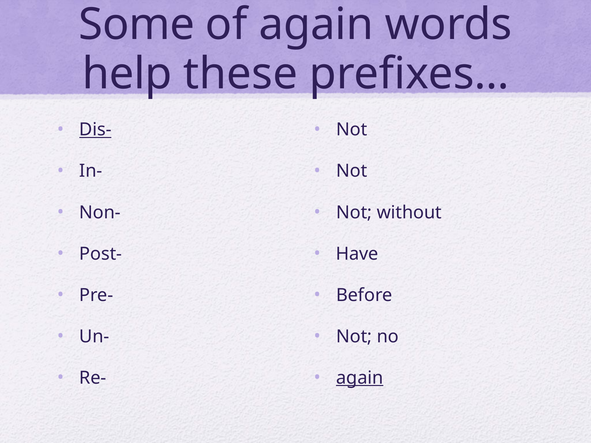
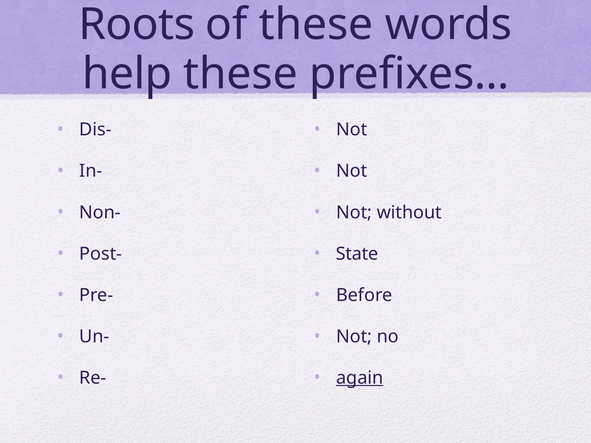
Some: Some -> Roots (137, 25)
of again: again -> these (316, 25)
Dis- underline: present -> none (95, 130)
Have: Have -> State (357, 254)
